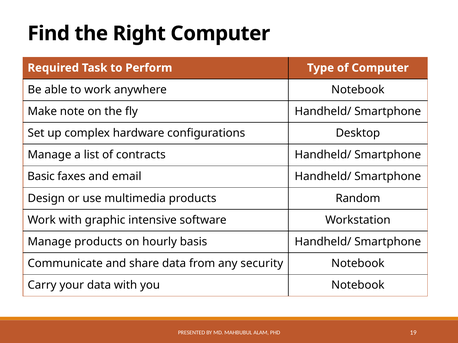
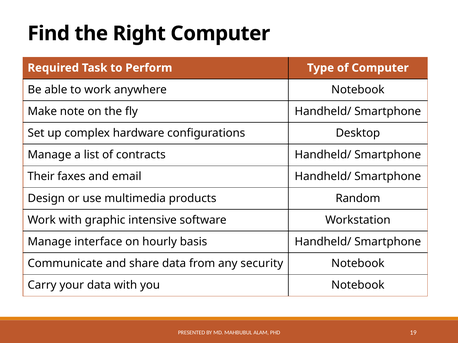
Basic: Basic -> Their (41, 177)
Manage products: products -> interface (98, 242)
